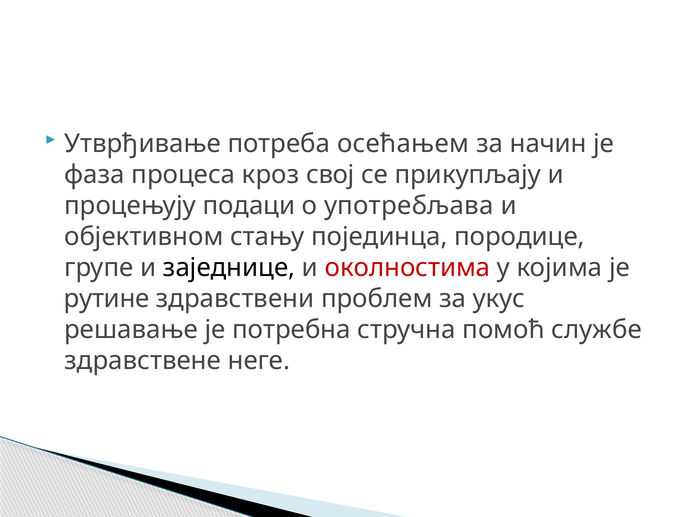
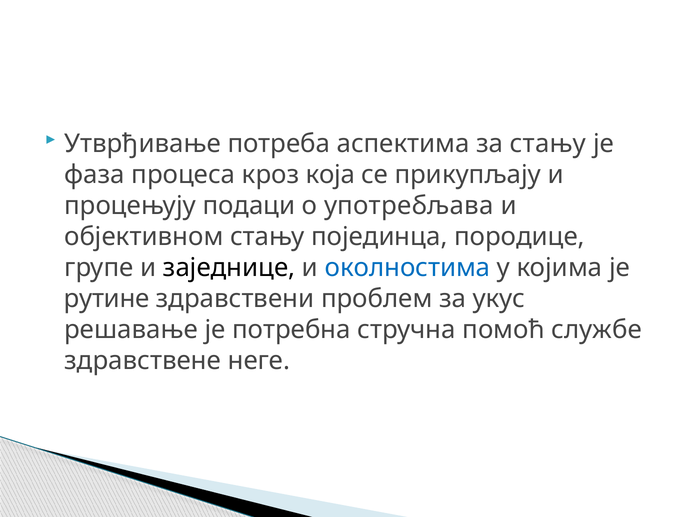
осећањем: осећањем -> аспектима (403, 144)
за начин: начин -> стању (548, 144)
свој: свој -> која (330, 175)
околностима colour: red -> blue (408, 268)
